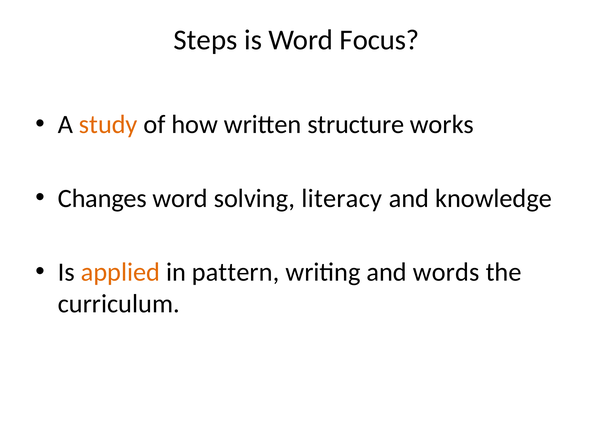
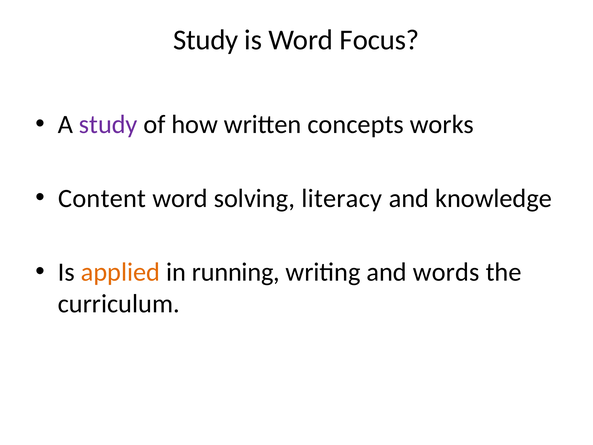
Steps: Steps -> Study (206, 40)
study colour: orange -> purple (108, 124)
structure: structure -> concepts (356, 124)
Changes: Changes -> Content (102, 198)
pattern: pattern -> running (236, 272)
